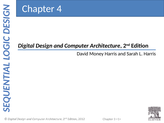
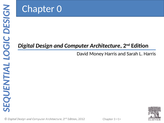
4: 4 -> 0 (59, 9)
